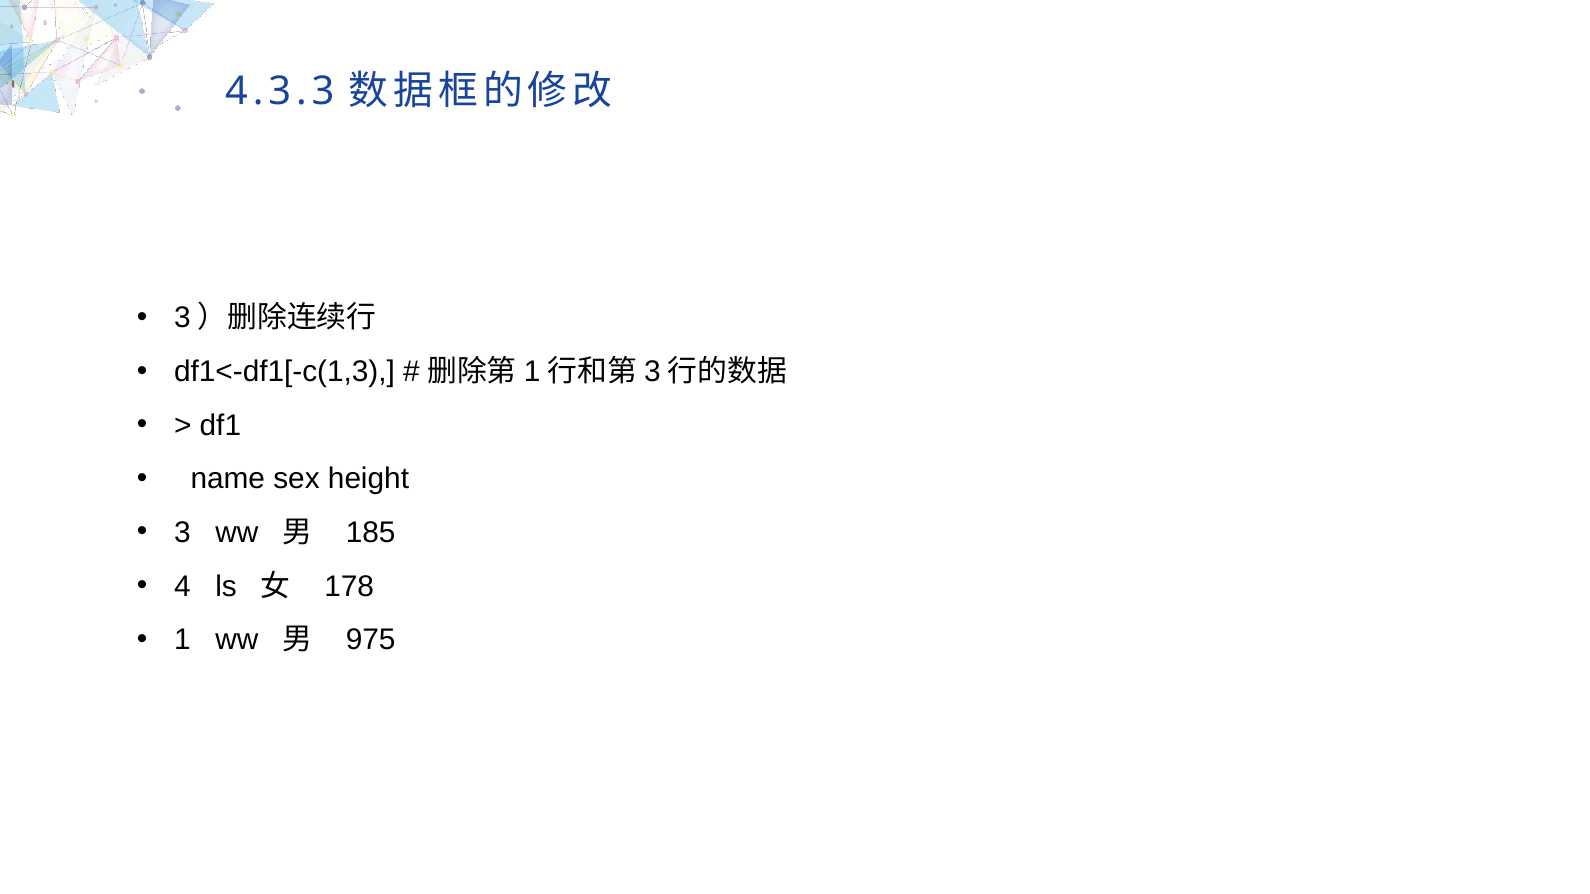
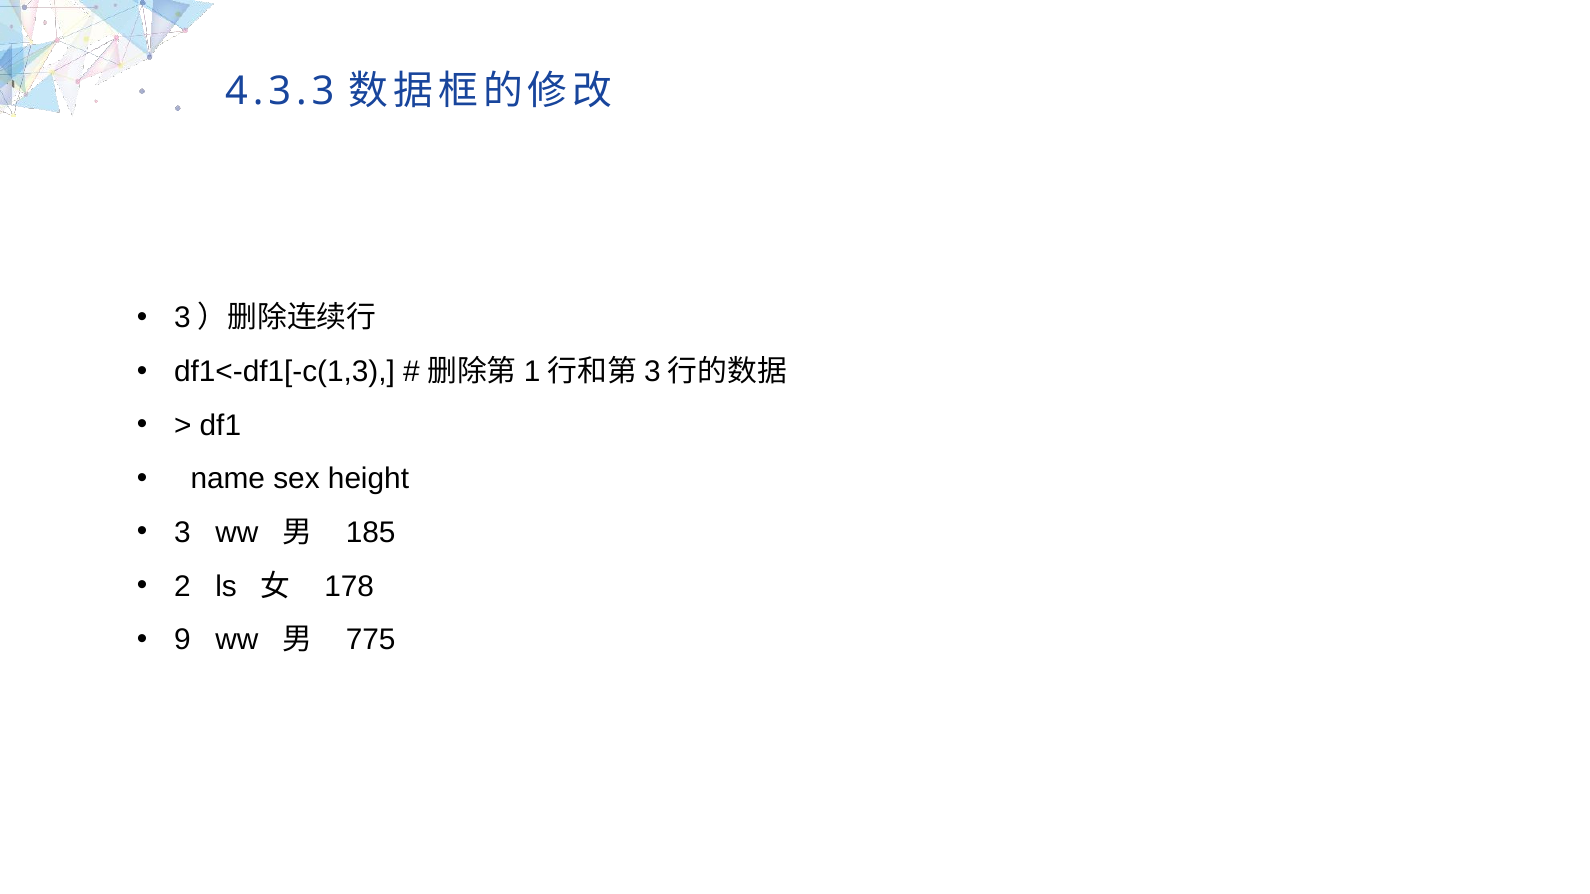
4: 4 -> 2 (182, 587)
1: 1 -> 9 (182, 640)
975: 975 -> 775 (371, 640)
